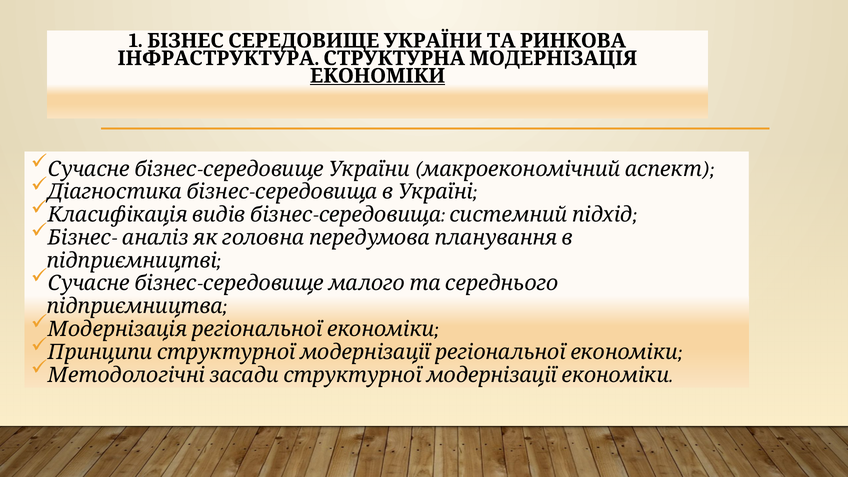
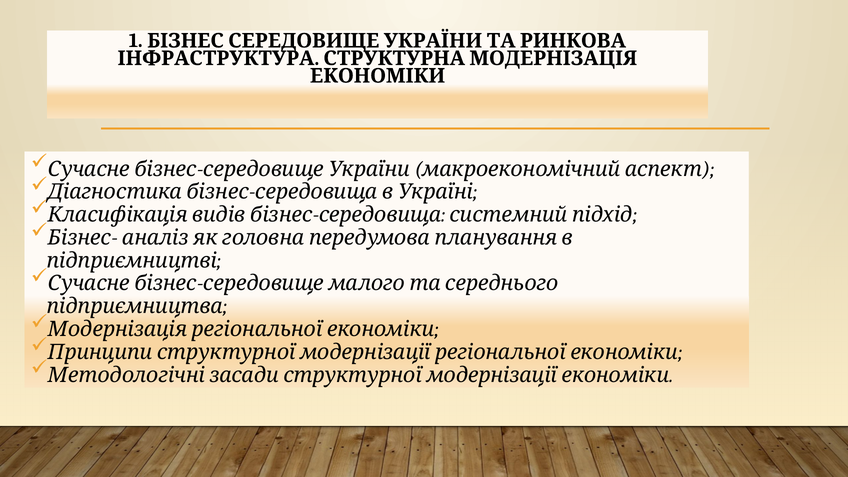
ЕКОНОМІКИ underline: present -> none (378, 76)
